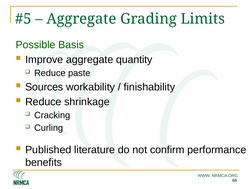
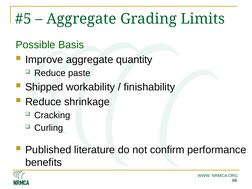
Sources: Sources -> Shipped (44, 87)
